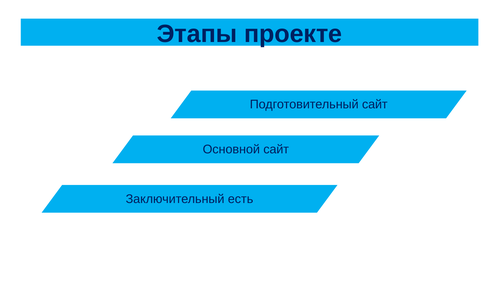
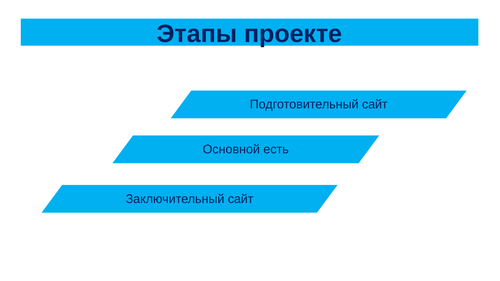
Основной сайт: сайт -> есть (276, 150)
Заключительный есть: есть -> сайт (241, 199)
